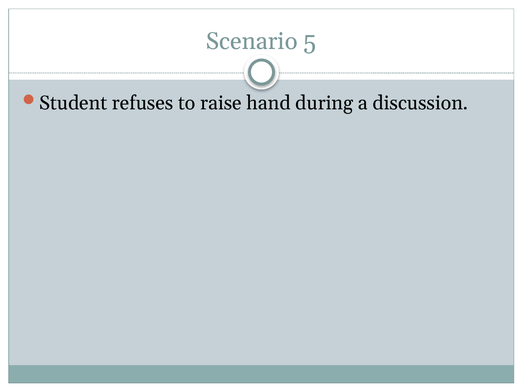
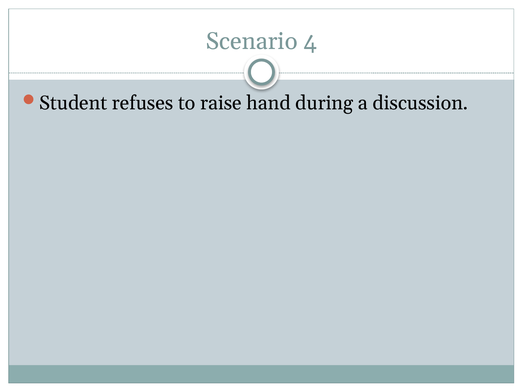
5: 5 -> 4 (310, 41)
